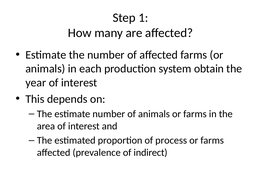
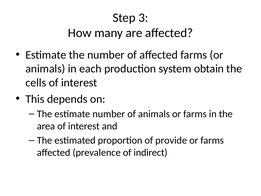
1: 1 -> 3 (143, 18)
year: year -> cells (36, 83)
process: process -> provide (171, 140)
